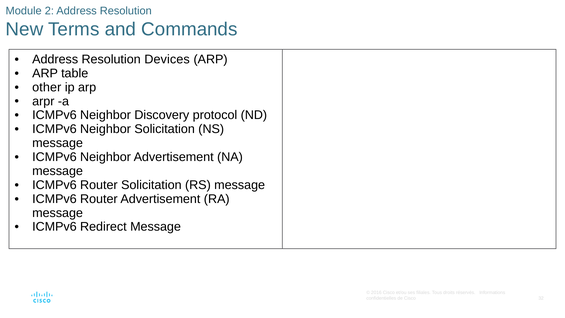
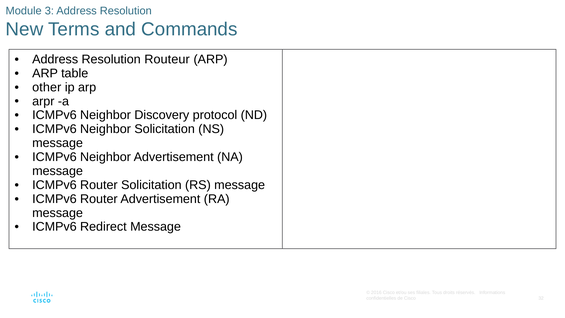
2: 2 -> 3 (49, 11)
Devices: Devices -> Routeur (167, 59)
